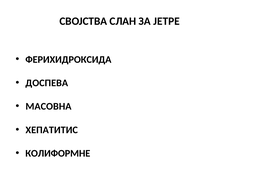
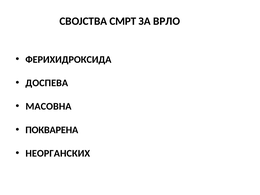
СЛАН: СЛАН -> СМРТ (123, 21)
ЈЕТРЕ: ЈЕТРЕ -> ВРЛО (167, 21)
ХЕПАТИТИС: ХЕПАТИТИС -> ПОКВАРЕНА (52, 130)
КОЛИФОРМНЕ: КОЛИФОРМНЕ -> НЕОРГАНСКИХ (58, 153)
